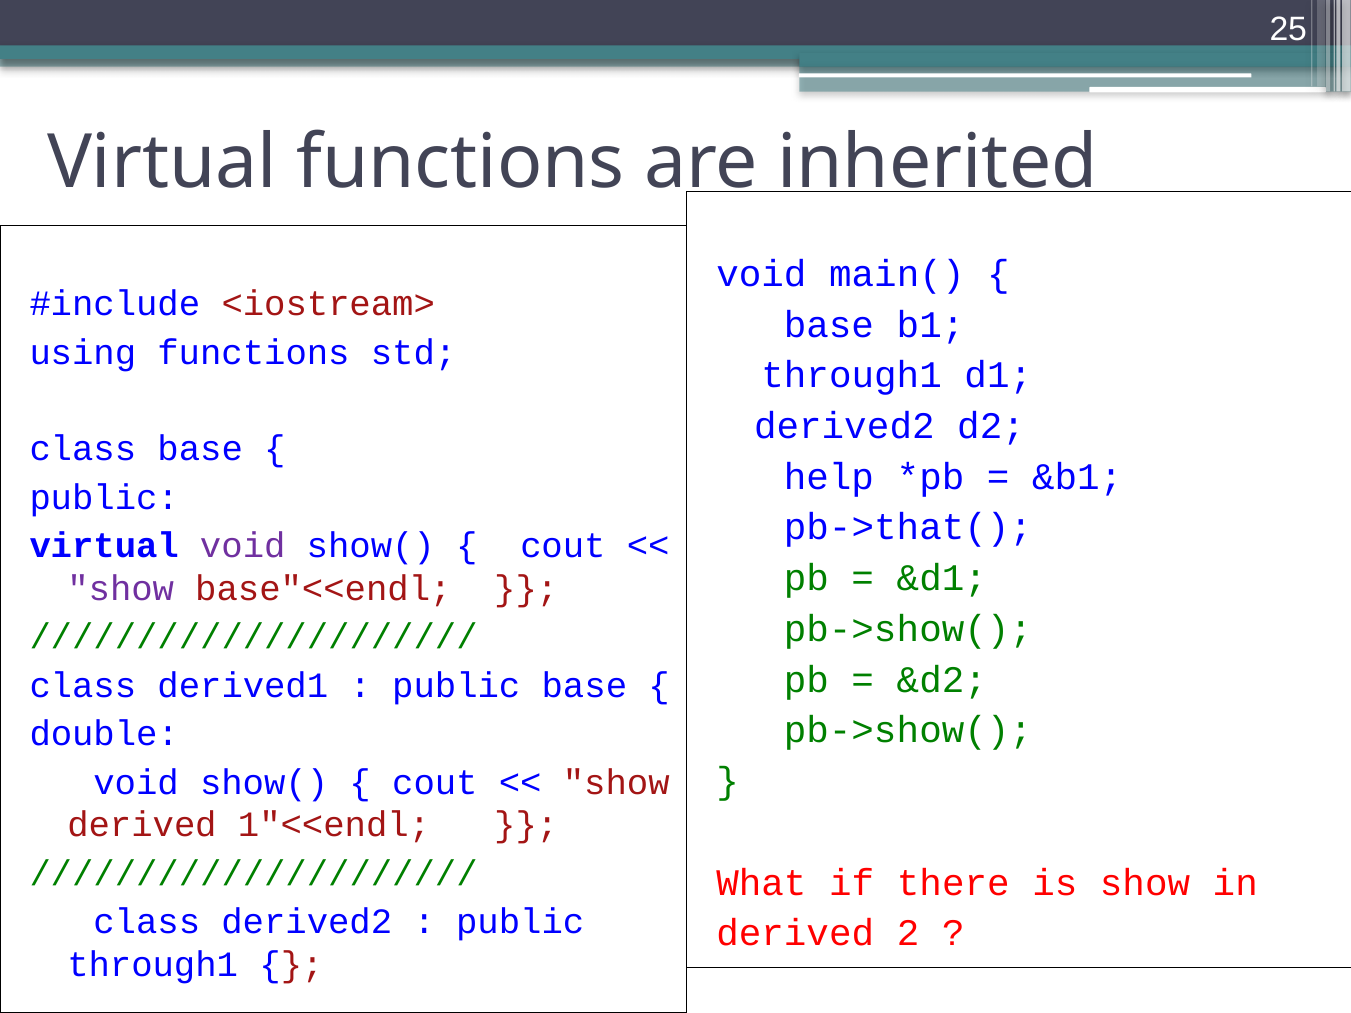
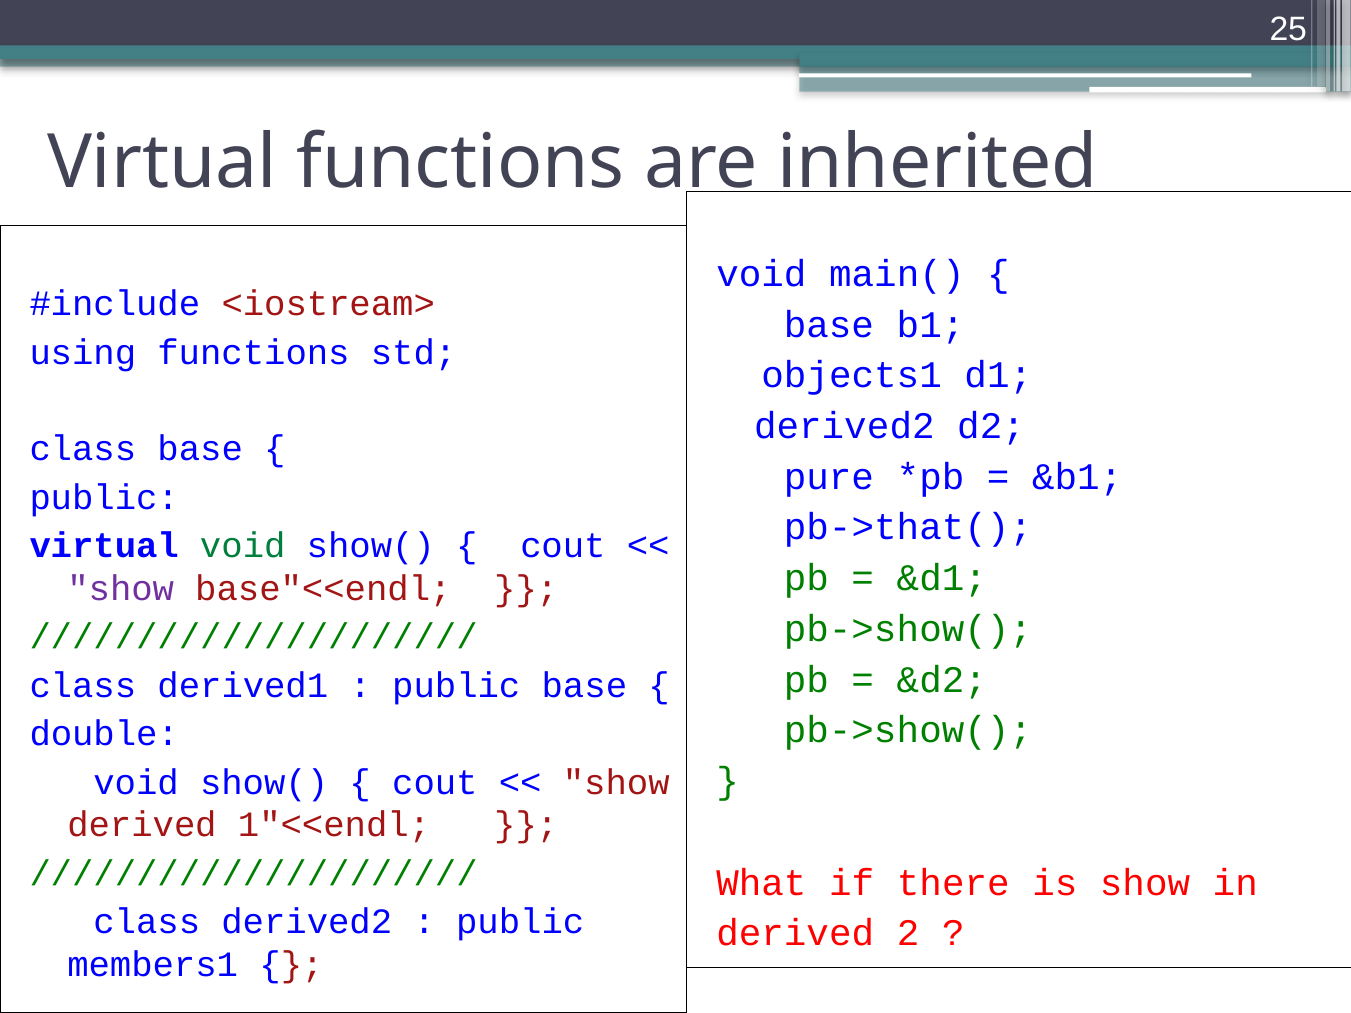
through1: through1 -> objects1 (852, 375)
help: help -> pure (829, 477)
void colour: purple -> green (243, 546)
through1: through1 -> members1 (153, 965)
